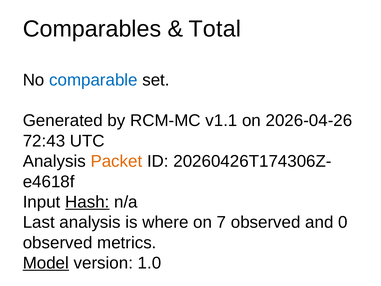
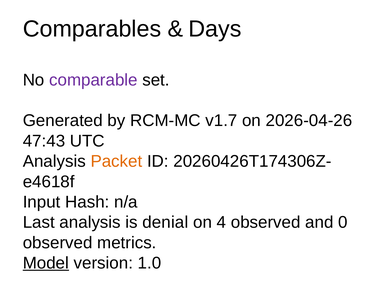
Total: Total -> Days (215, 29)
comparable colour: blue -> purple (93, 80)
v1.1: v1.1 -> v1.7 (221, 121)
72:43: 72:43 -> 47:43 (44, 141)
Hash underline: present -> none (87, 202)
where: where -> denial (165, 222)
7: 7 -> 4 (221, 222)
